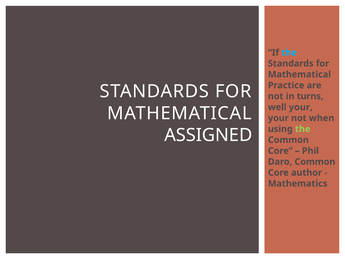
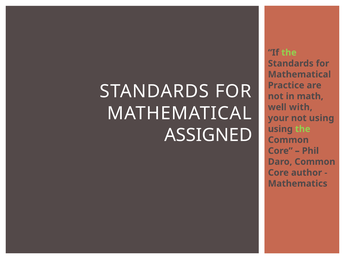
the colour: light blue -> light green (289, 53)
turns: turns -> math (310, 96)
well your: your -> with (301, 107)
not when: when -> using (322, 118)
